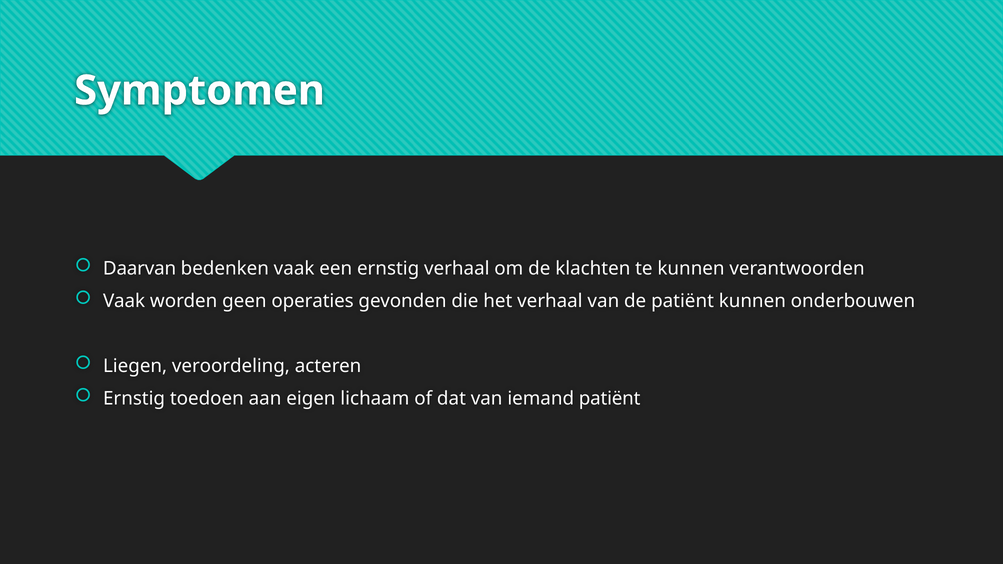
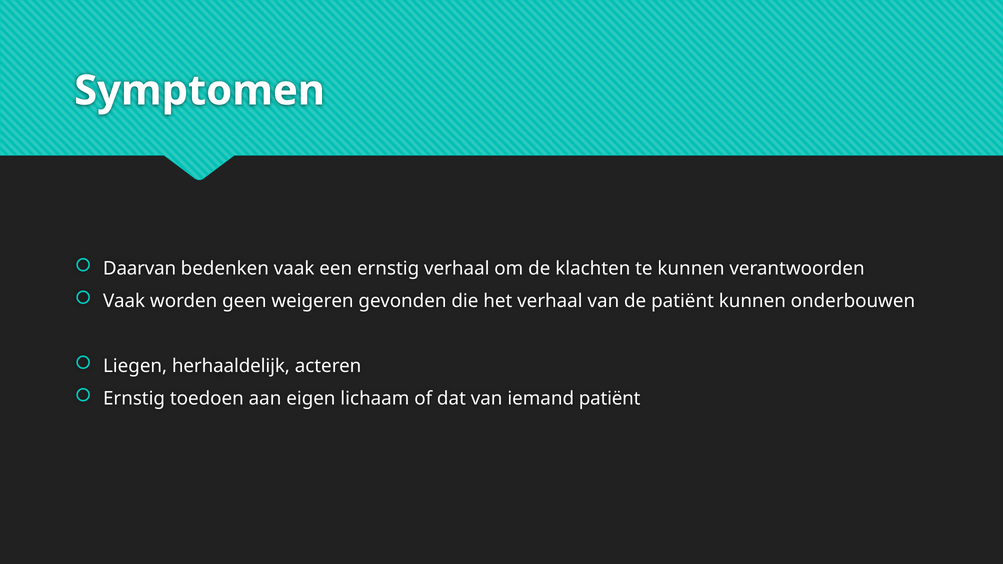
operaties: operaties -> weigeren (313, 301)
veroordeling: veroordeling -> herhaaldelijk (231, 366)
